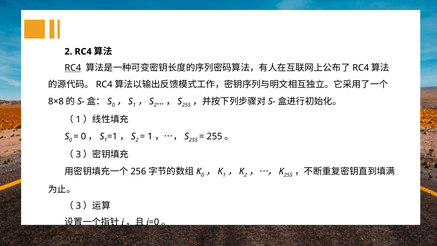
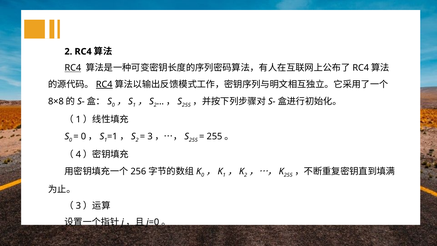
RC4 underline: none -> present (104, 84)
1: 1 -> 3 (150, 136)
3: 3 -> 4 (78, 154)
